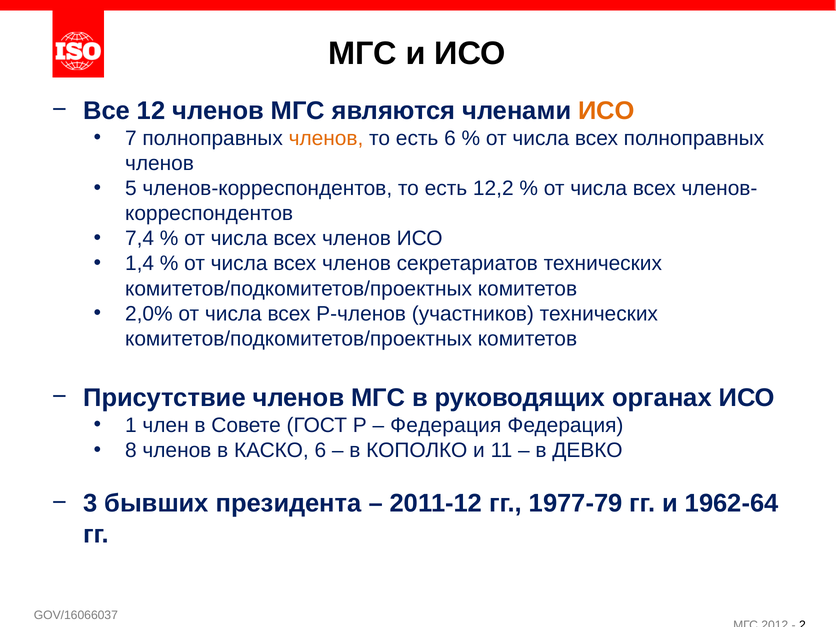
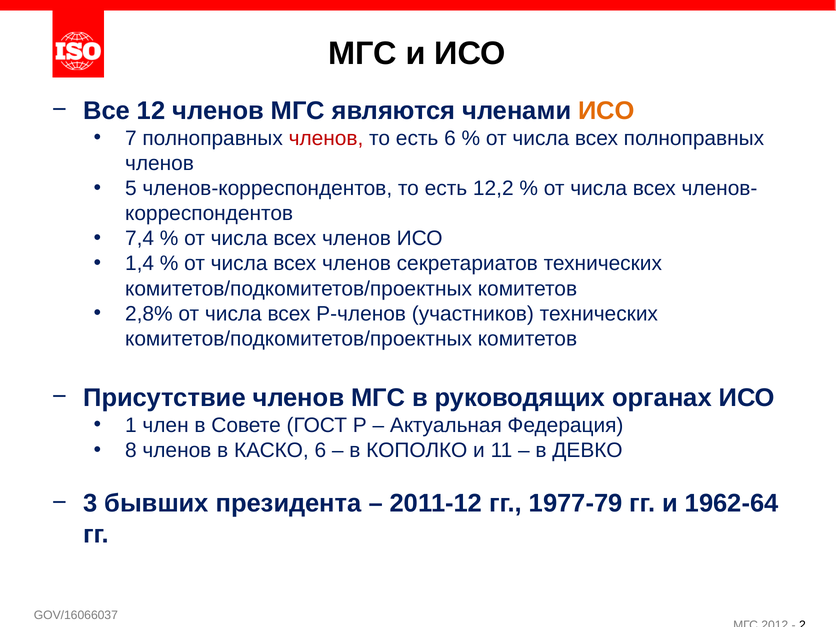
членов colour: orange -> red (326, 138)
2,0%: 2,0% -> 2,8% (149, 314)
Федерация: Федерация -> Актуальная (446, 425)
